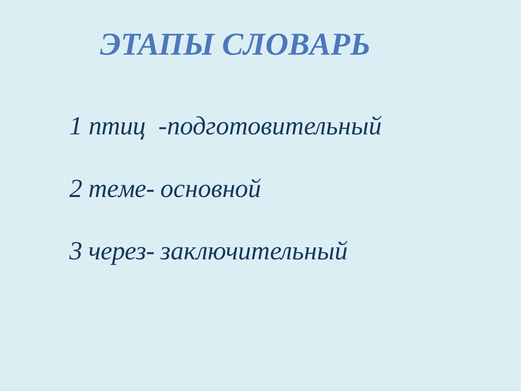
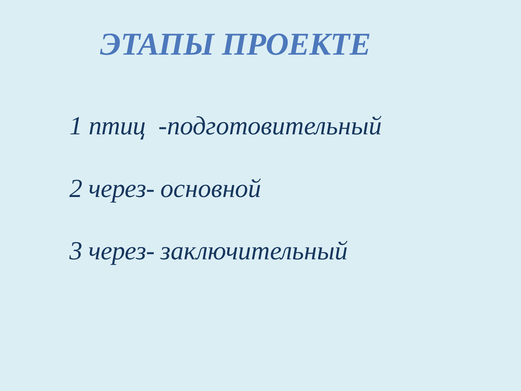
СЛОВАРЬ: СЛОВАРЬ -> ПРОЕКТЕ (297, 44)
2 теме-: теме- -> через- (122, 188)
